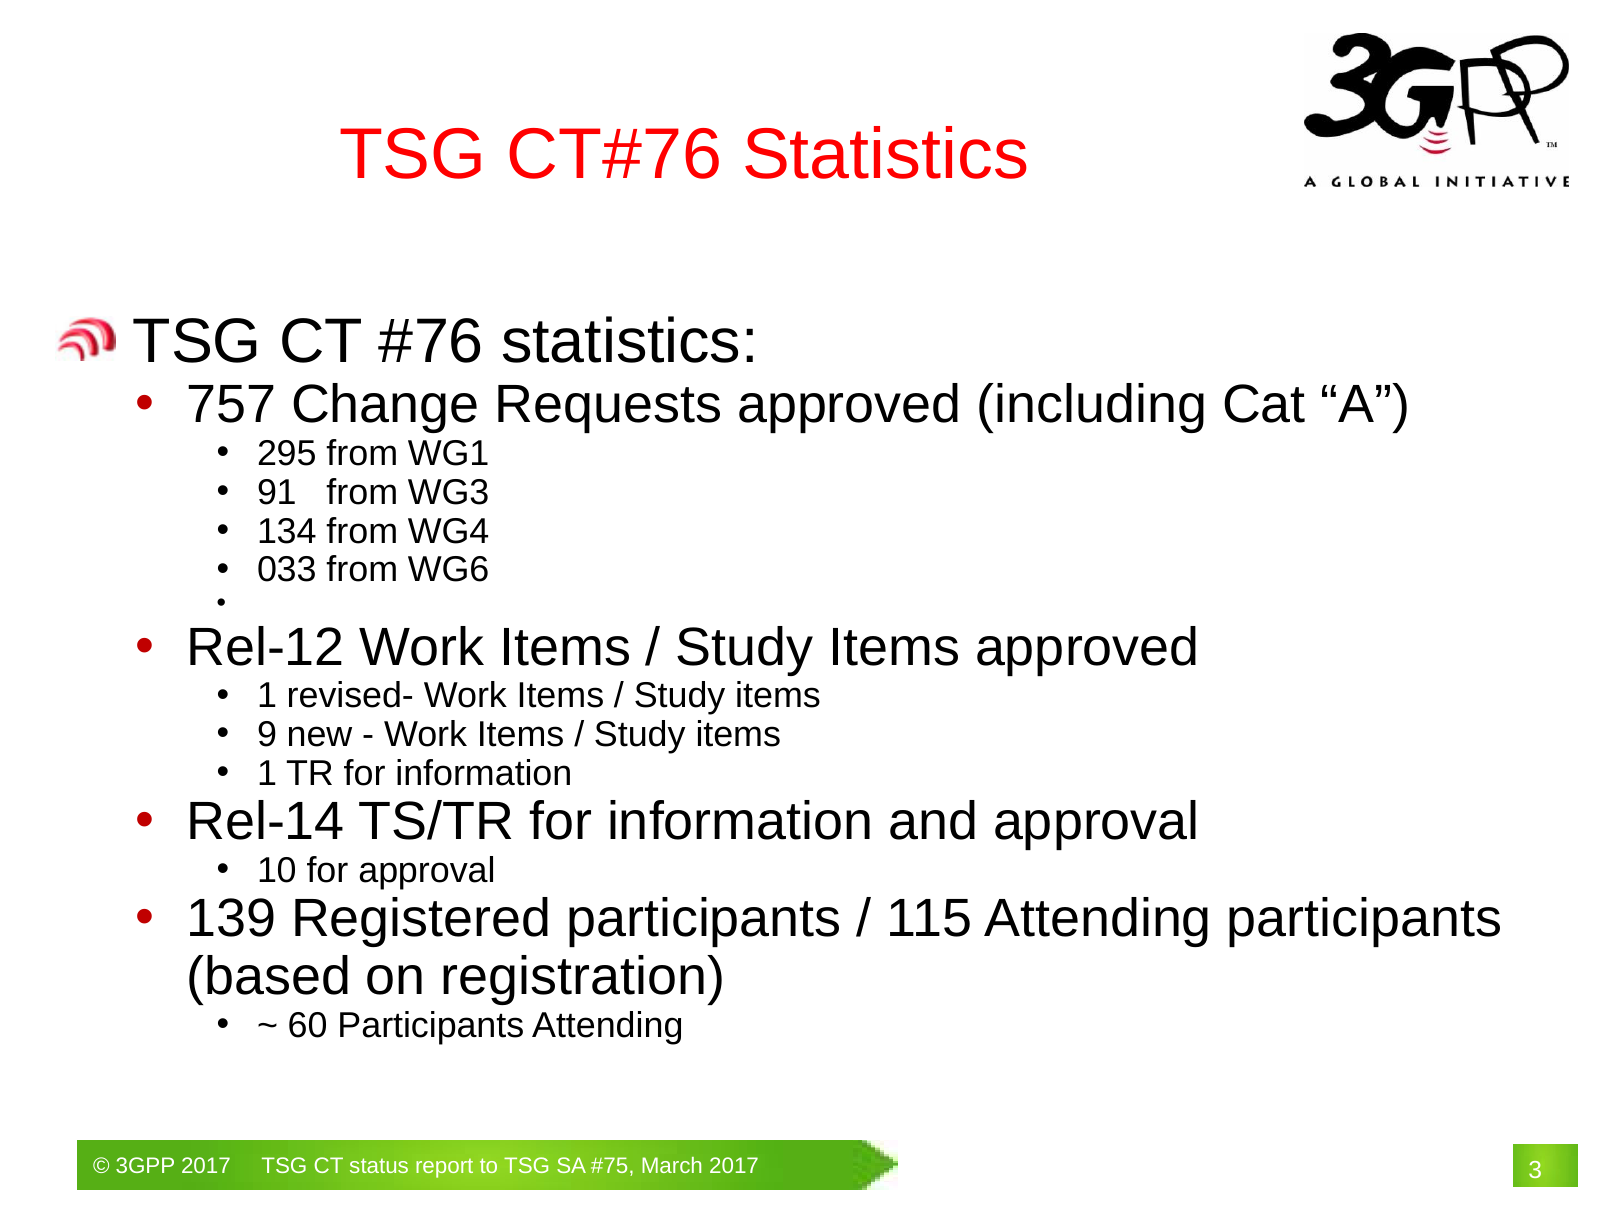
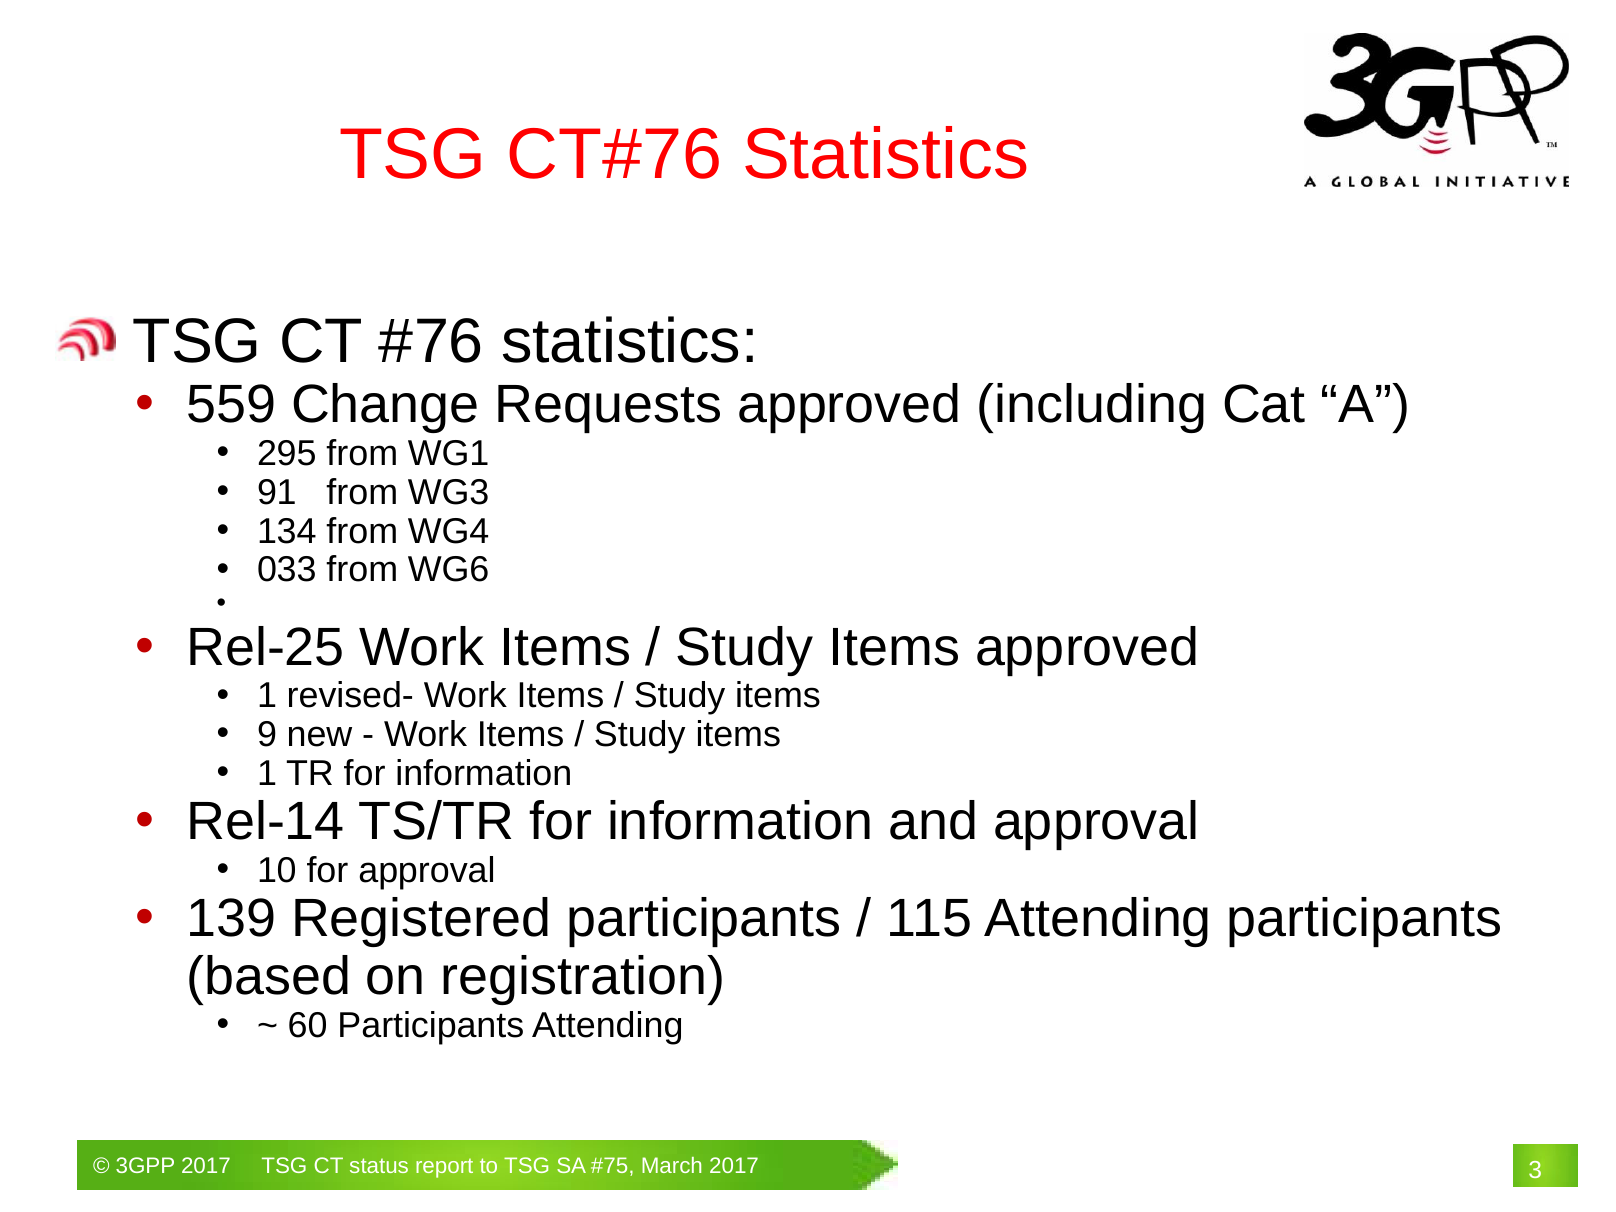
757: 757 -> 559 (231, 405)
Rel-12: Rel-12 -> Rel-25 (266, 647)
